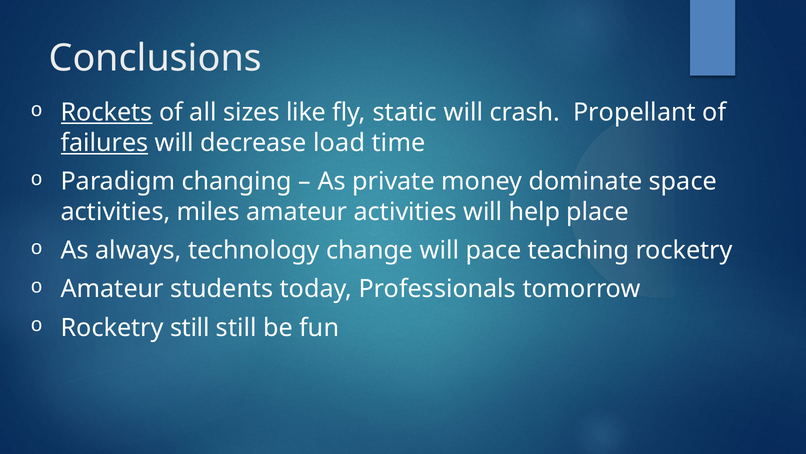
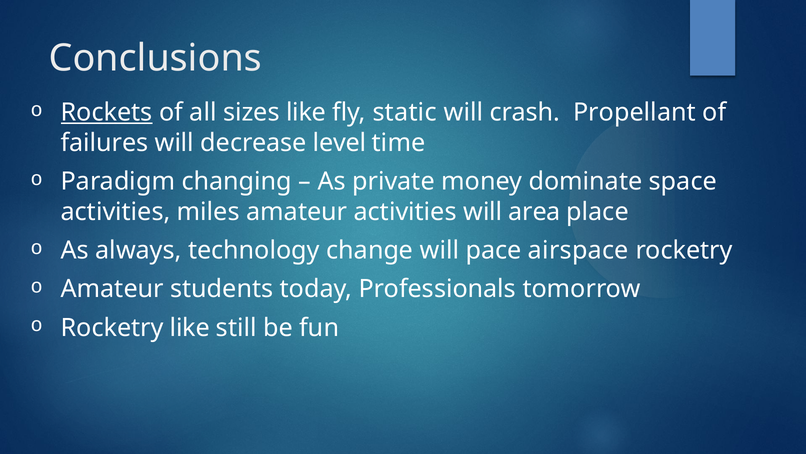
failures underline: present -> none (105, 143)
load: load -> level (339, 143)
help: help -> area (535, 211)
teaching: teaching -> airspace (578, 250)
Rocketry still: still -> like (190, 327)
